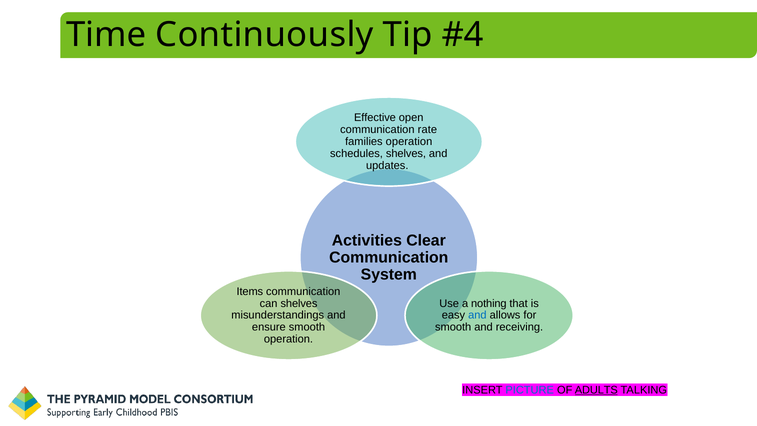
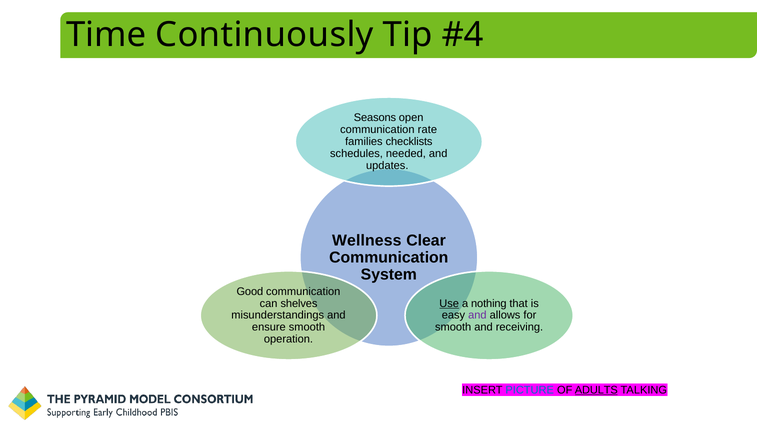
Effective: Effective -> Seasons (375, 118)
families operation: operation -> checklists (409, 141)
schedules shelves: shelves -> needed (406, 153)
Activities: Activities -> Wellness (367, 240)
Items: Items -> Good (250, 291)
Use underline: none -> present (449, 303)
and colour: blue -> purple (477, 315)
